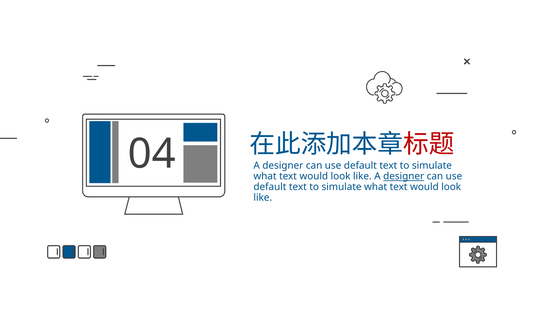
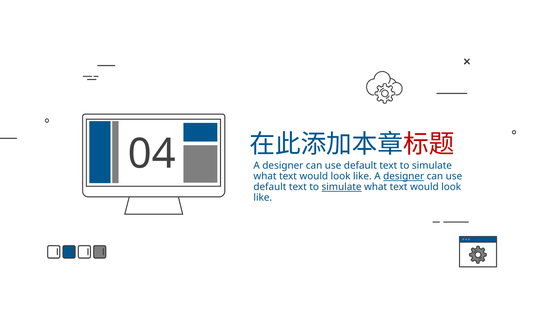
simulate underline: none -> present (342, 187)
